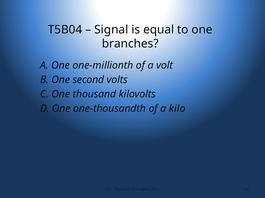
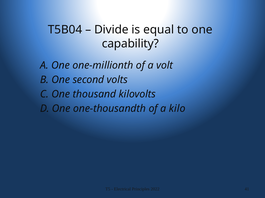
Signal: Signal -> Divide (111, 30)
branches: branches -> capability (130, 44)
